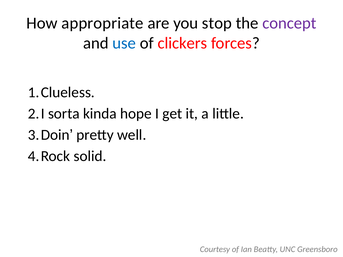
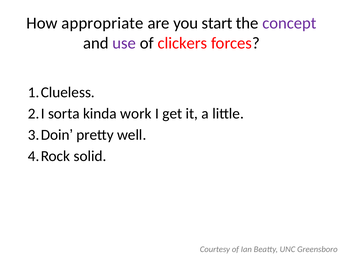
stop: stop -> start (217, 23)
use colour: blue -> purple (124, 43)
hope: hope -> work (136, 114)
